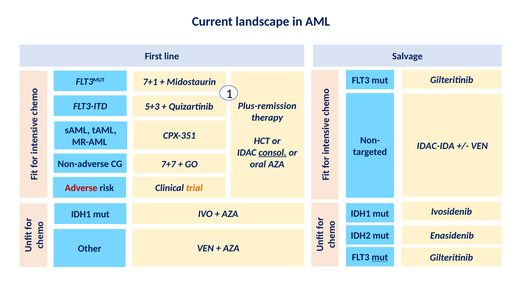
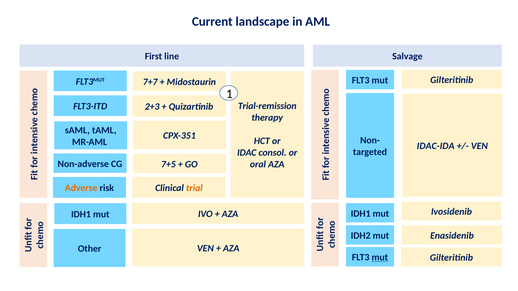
7+1: 7+1 -> 7+7 (150, 82)
Plus-remission: Plus-remission -> Trial-remission (267, 106)
5+3: 5+3 -> 2+3 (152, 107)
consol underline: present -> none (273, 153)
7+7: 7+7 -> 7+5 (168, 164)
Adverse colour: red -> orange (81, 188)
